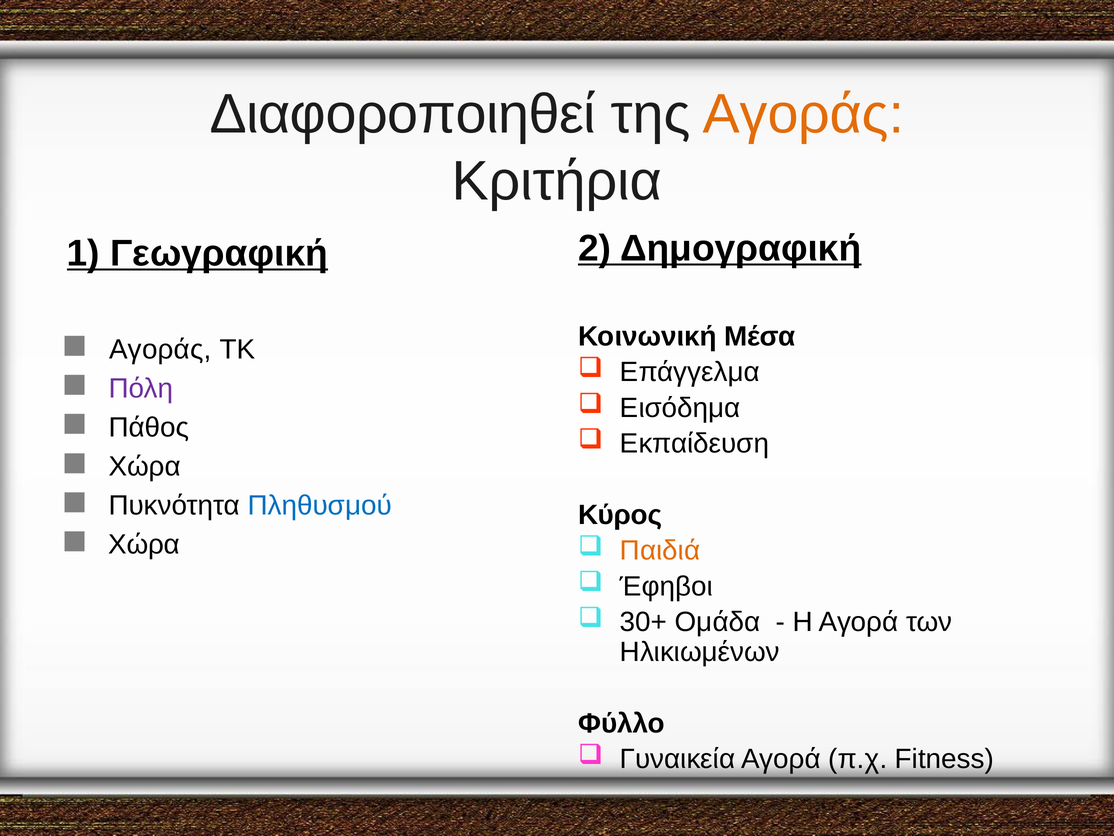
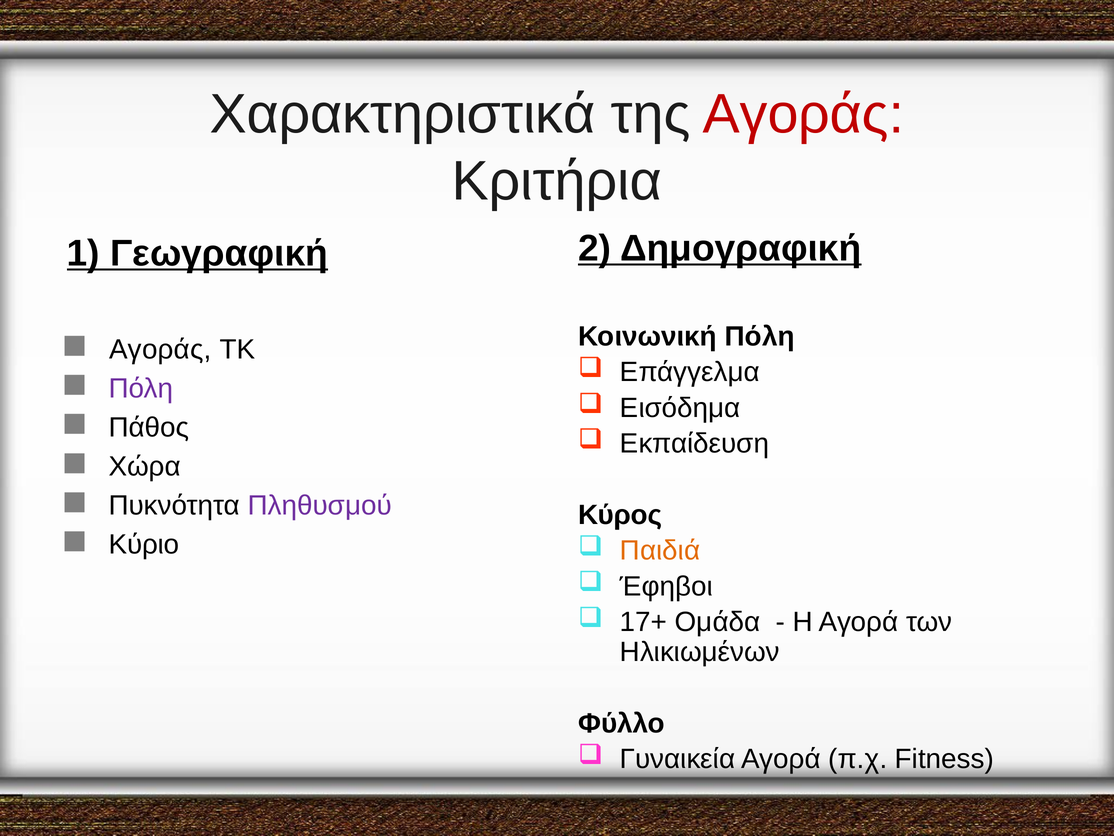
Διαφοροποιηθεί: Διαφοροποιηθεί -> Χαρακτηριστικά (403, 114)
Αγοράς colour: orange -> red (803, 114)
Κοινωνική Μέσα: Μέσα -> Πόλη (760, 336)
Πληθυσμού colour: blue -> purple (320, 505)
Χώρα: Χώρα -> Κύριο (144, 544)
30+: 30+ -> 17+ (644, 622)
